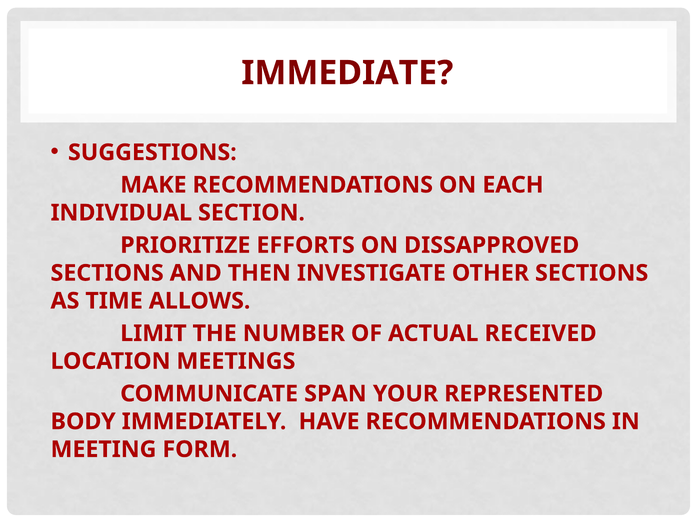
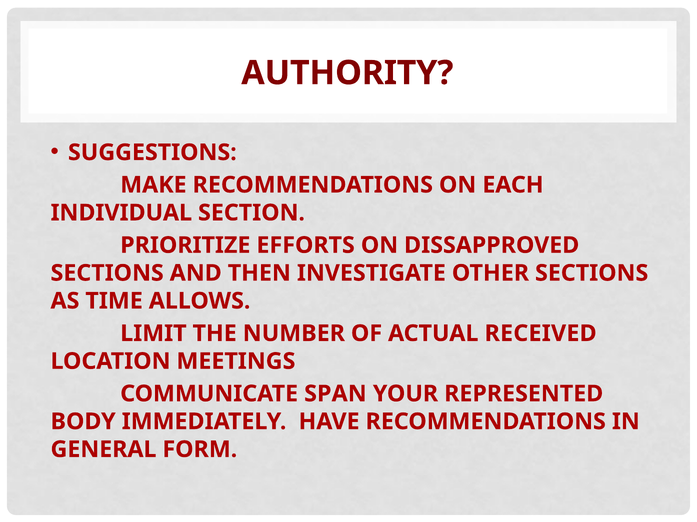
IMMEDIATE: IMMEDIATE -> AUTHORITY (347, 73)
MEETING: MEETING -> GENERAL (104, 450)
